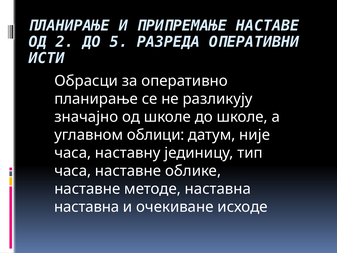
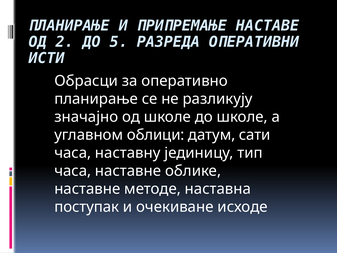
није: није -> сати (255, 135)
наставна: наставна -> поступак (87, 207)
